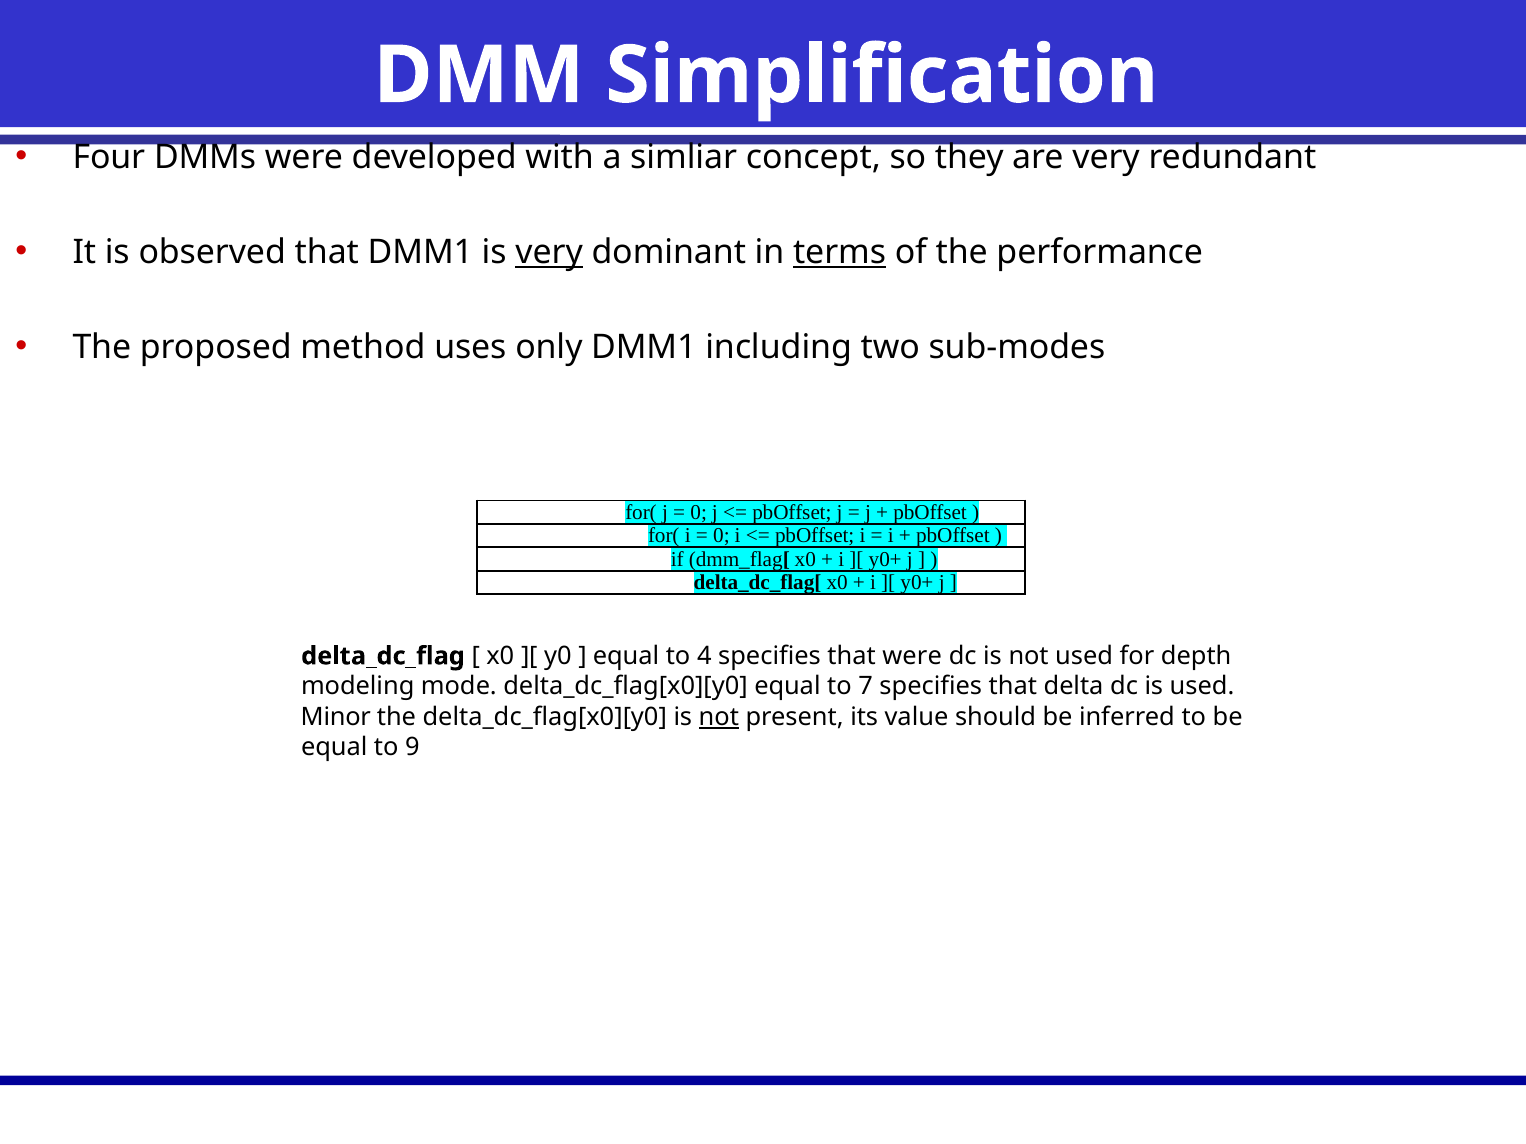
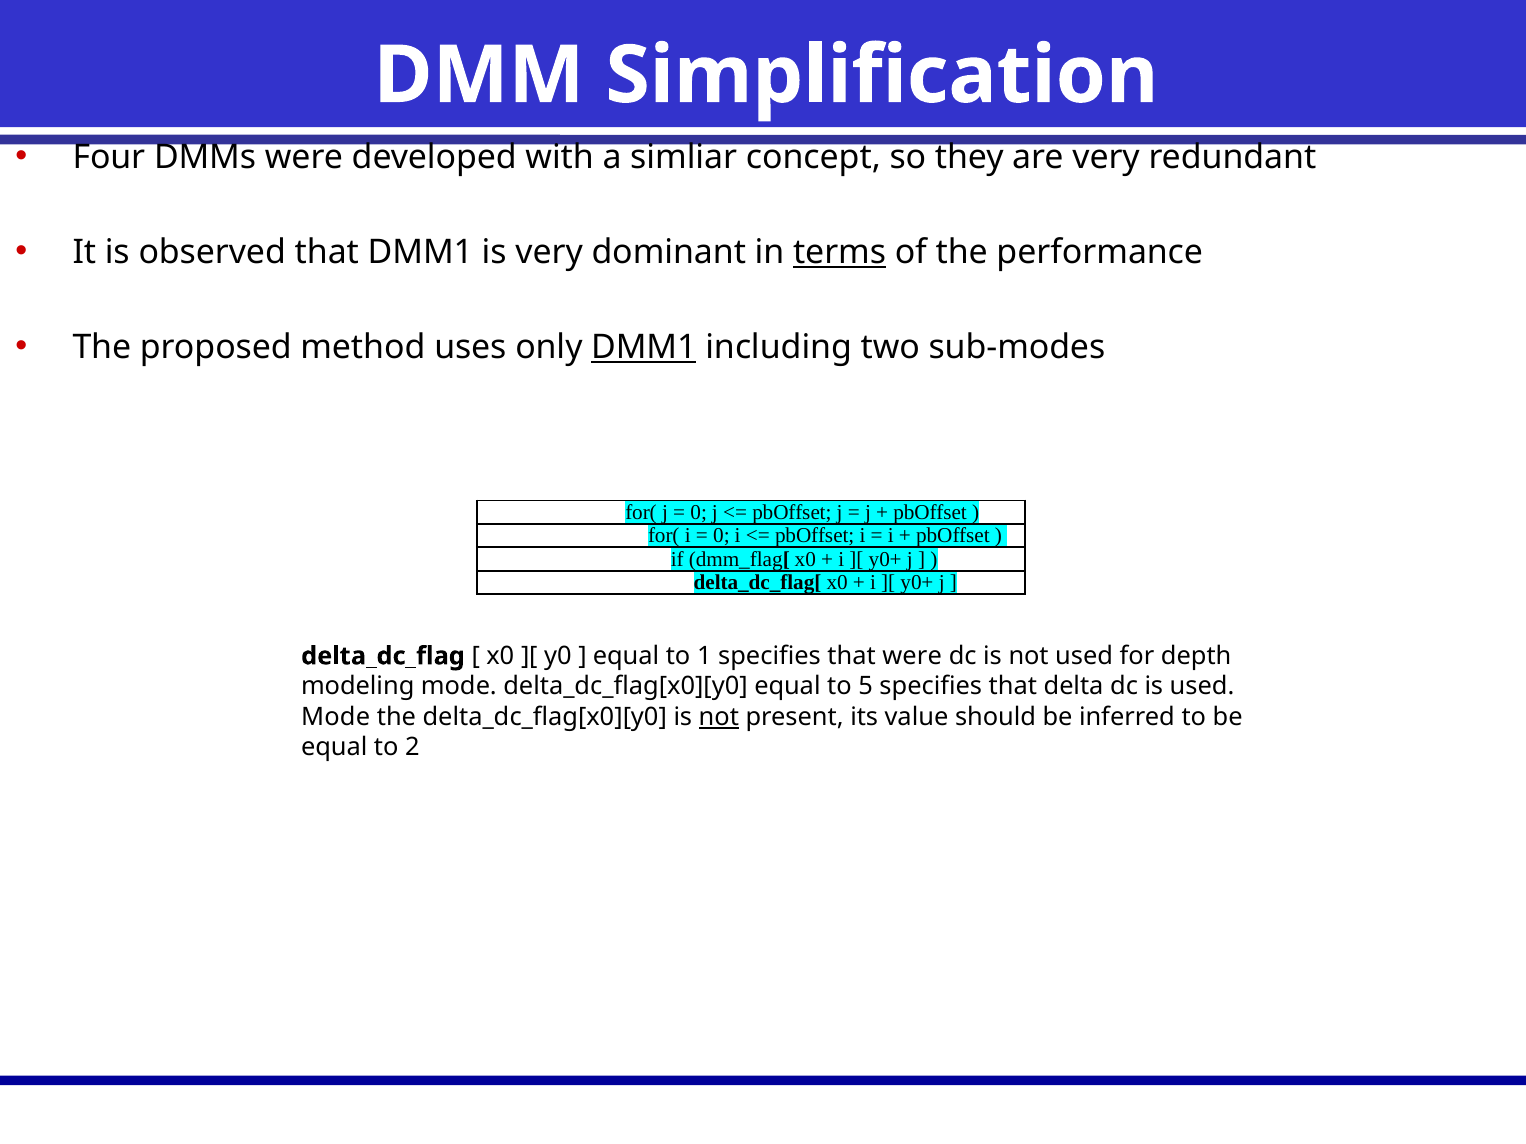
very underline: present -> none (549, 252)
DMM1 underline: none -> present (644, 347)
4: 4 -> 1 (704, 656)
7: 7 -> 5 (866, 687)
Minor: Minor -> Mode (336, 717)
9: 9 -> 2 (412, 748)
